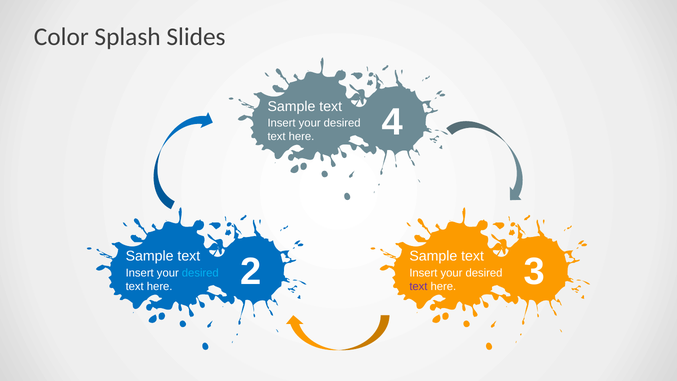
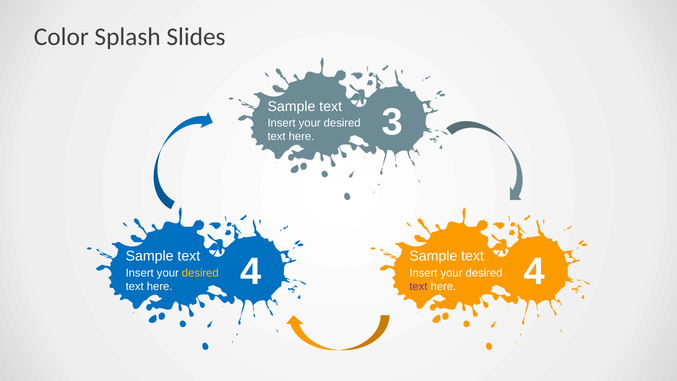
4: 4 -> 3 (393, 122)
2: 2 -> 4 (251, 272)
3: 3 -> 4 (534, 272)
desired colour: light blue -> yellow (200, 273)
